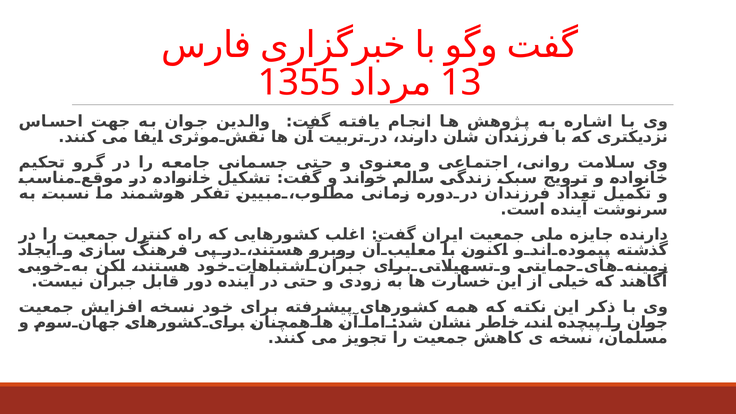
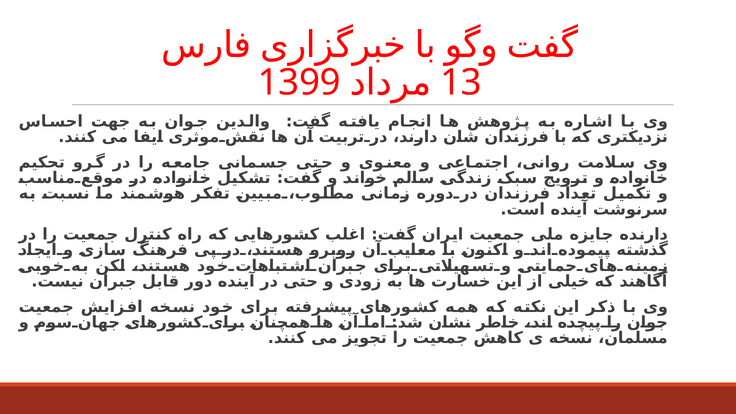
1355: 1355 -> 1399 (299, 82)
